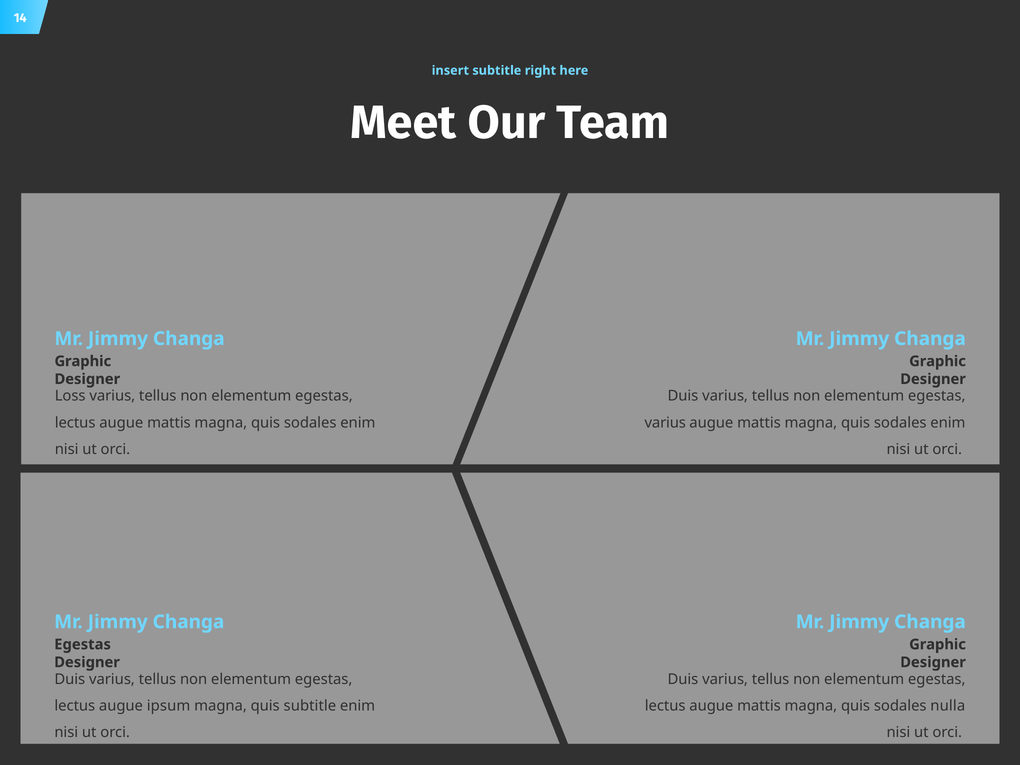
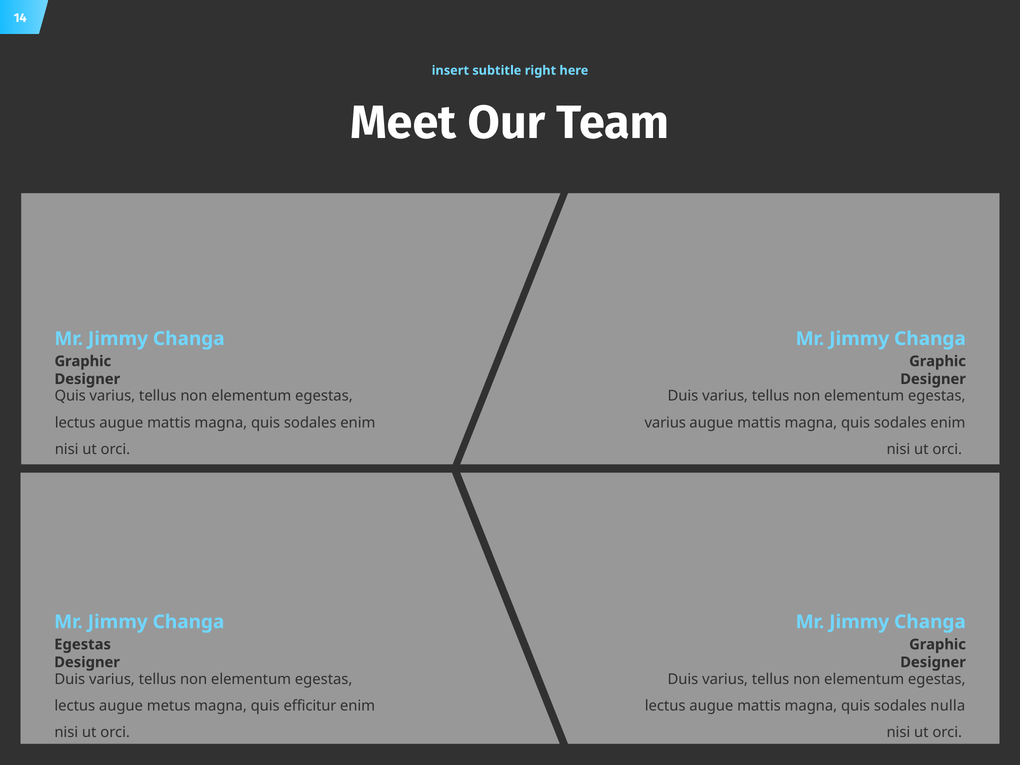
Loss: Loss -> Quis (70, 396)
ipsum: ipsum -> metus (169, 706)
quis subtitle: subtitle -> efficitur (310, 706)
